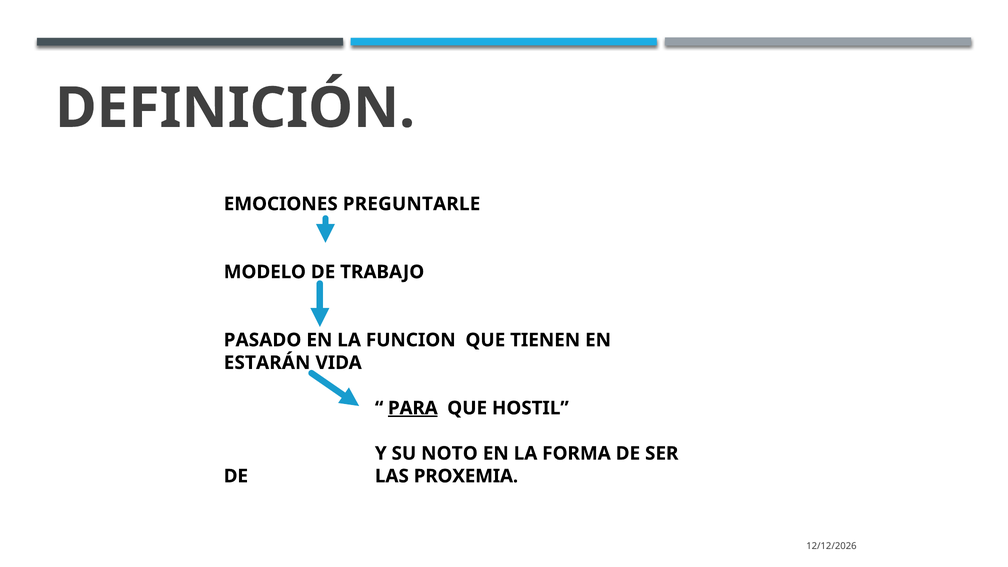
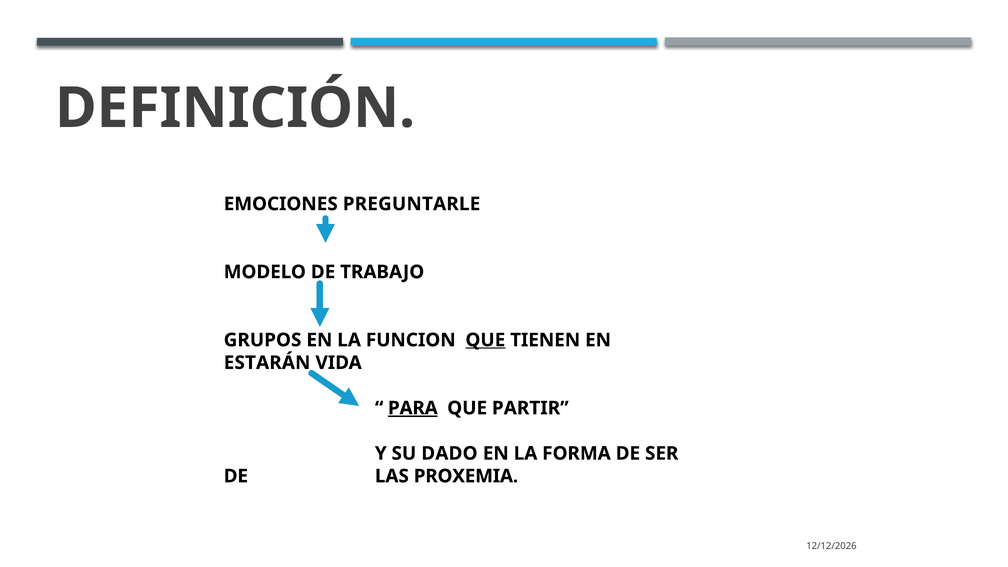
PASADO: PASADO -> GRUPOS (263, 340)
QUE underline: none -> present (485, 340)
HOSTIL: HOSTIL -> PARTIR (530, 408)
NOTO: NOTO -> DADO (449, 453)
